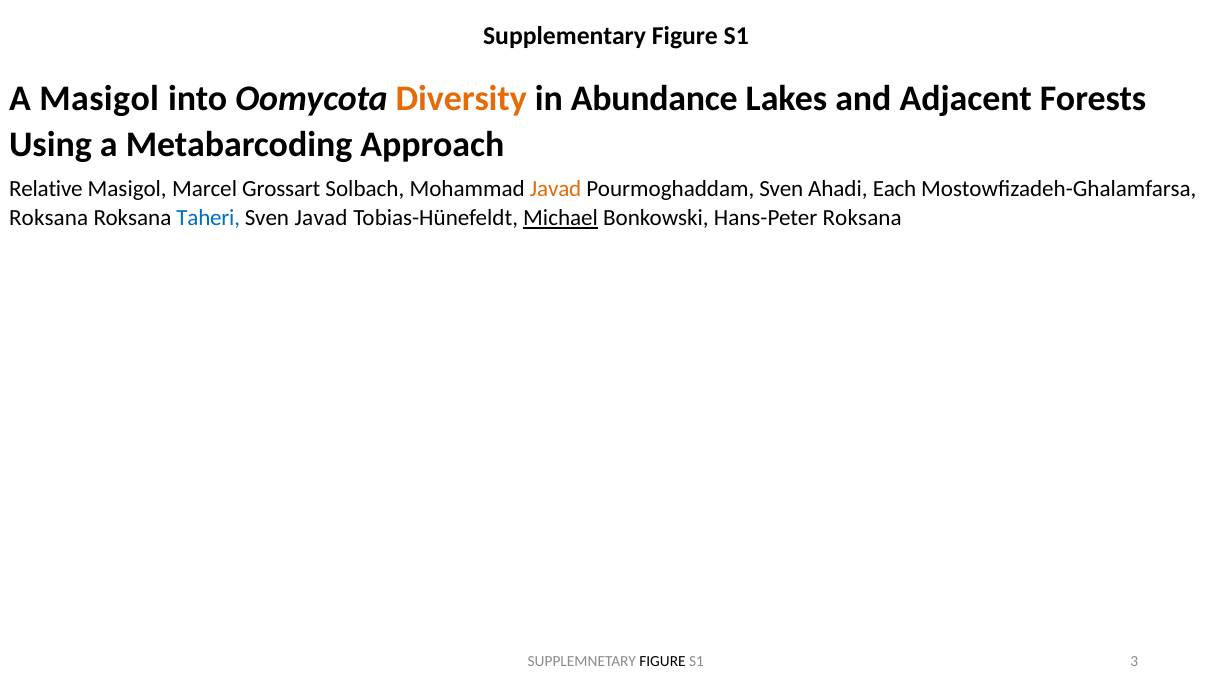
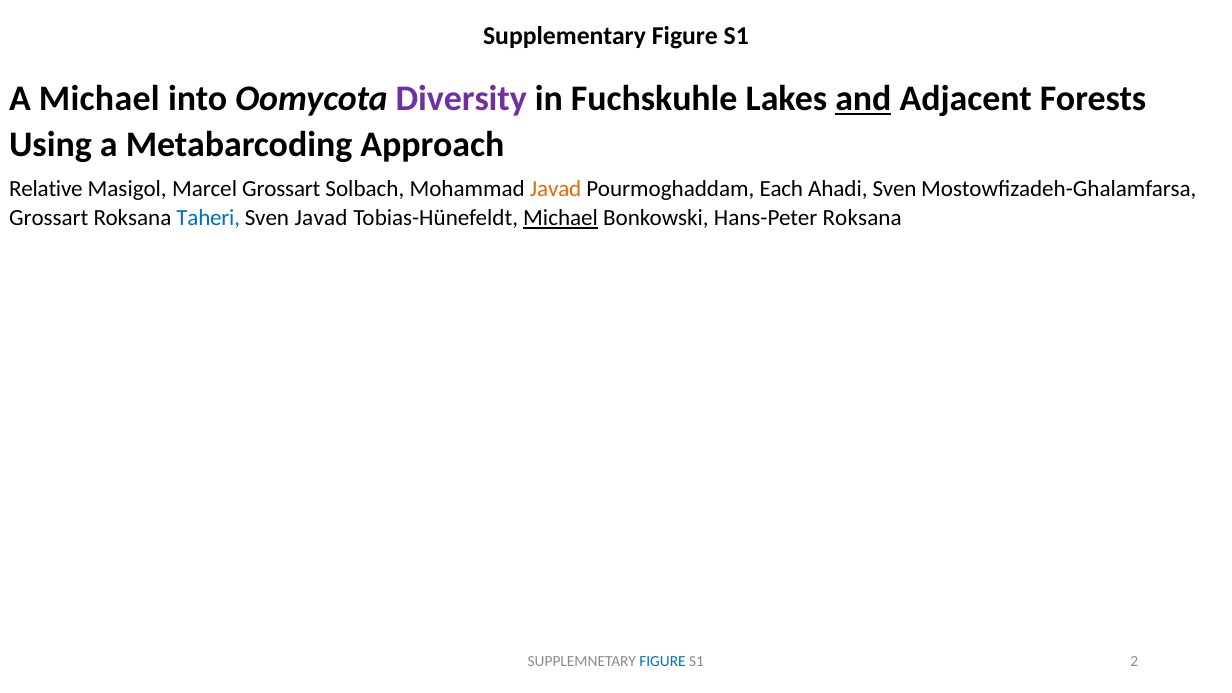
A Masigol: Masigol -> Michael (99, 98)
Diversity colour: orange -> purple (461, 98)
Abundance: Abundance -> Fuchskuhle (654, 98)
and underline: none -> present (863, 98)
Pourmoghaddam Sven: Sven -> Each (781, 189)
Ahadi Each: Each -> Sven (895, 189)
Roksana: Roksana -> Grossart (49, 218)
FIGURE colour: black -> blue (662, 662)
3: 3 -> 2 (1134, 662)
